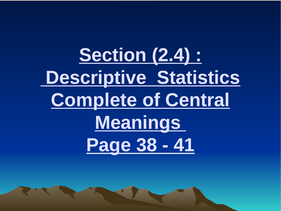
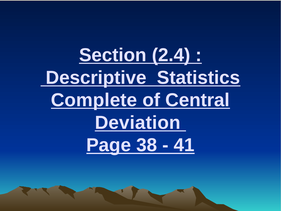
Meanings: Meanings -> Deviation (138, 123)
